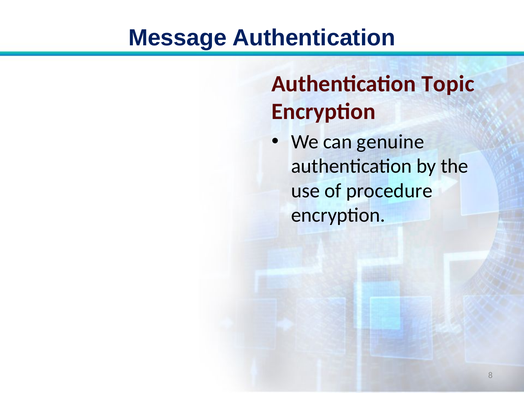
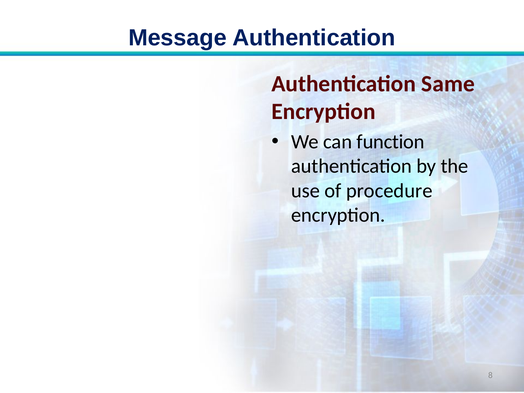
Topic: Topic -> Same (448, 84)
genuine: genuine -> function (391, 142)
